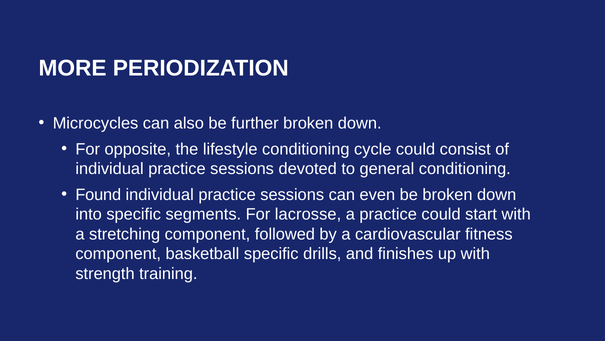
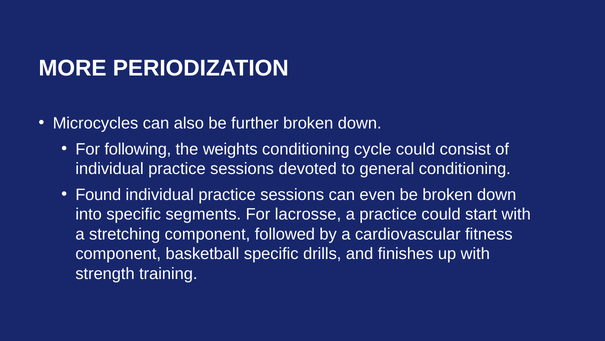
opposite: opposite -> following (138, 149)
lifestyle: lifestyle -> weights (230, 149)
